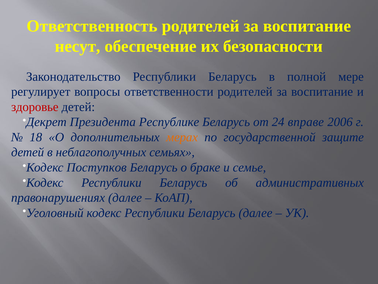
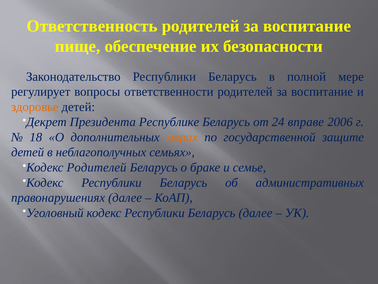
несут: несут -> пище (78, 46)
здоровье colour: red -> orange (35, 107)
Кодекс Поступков: Поступков -> Родителей (97, 167)
